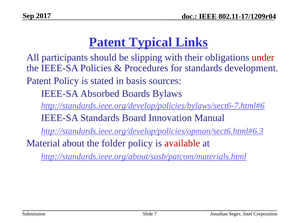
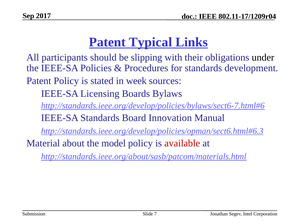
under colour: red -> black (263, 57)
basis: basis -> week (136, 81)
Absorbed: Absorbed -> Licensing (100, 94)
folder: folder -> model (114, 143)
